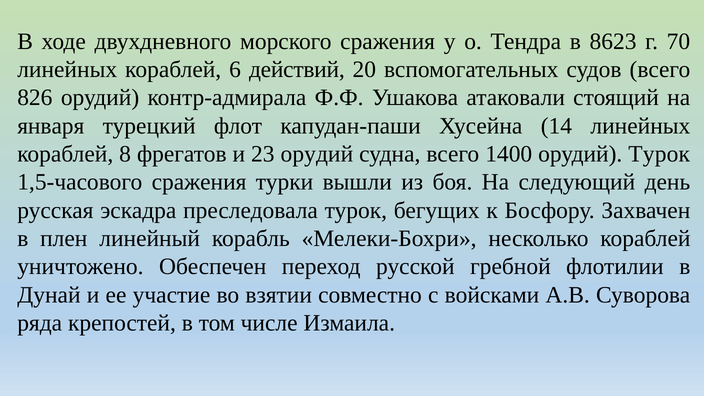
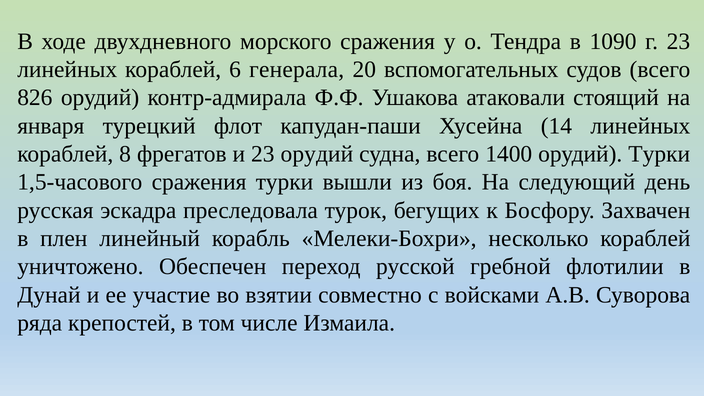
8623: 8623 -> 1090 (613, 41)
г 70: 70 -> 23 (678, 41)
действий: действий -> генерала (297, 70)
орудий Турок: Турок -> Турки (659, 154)
